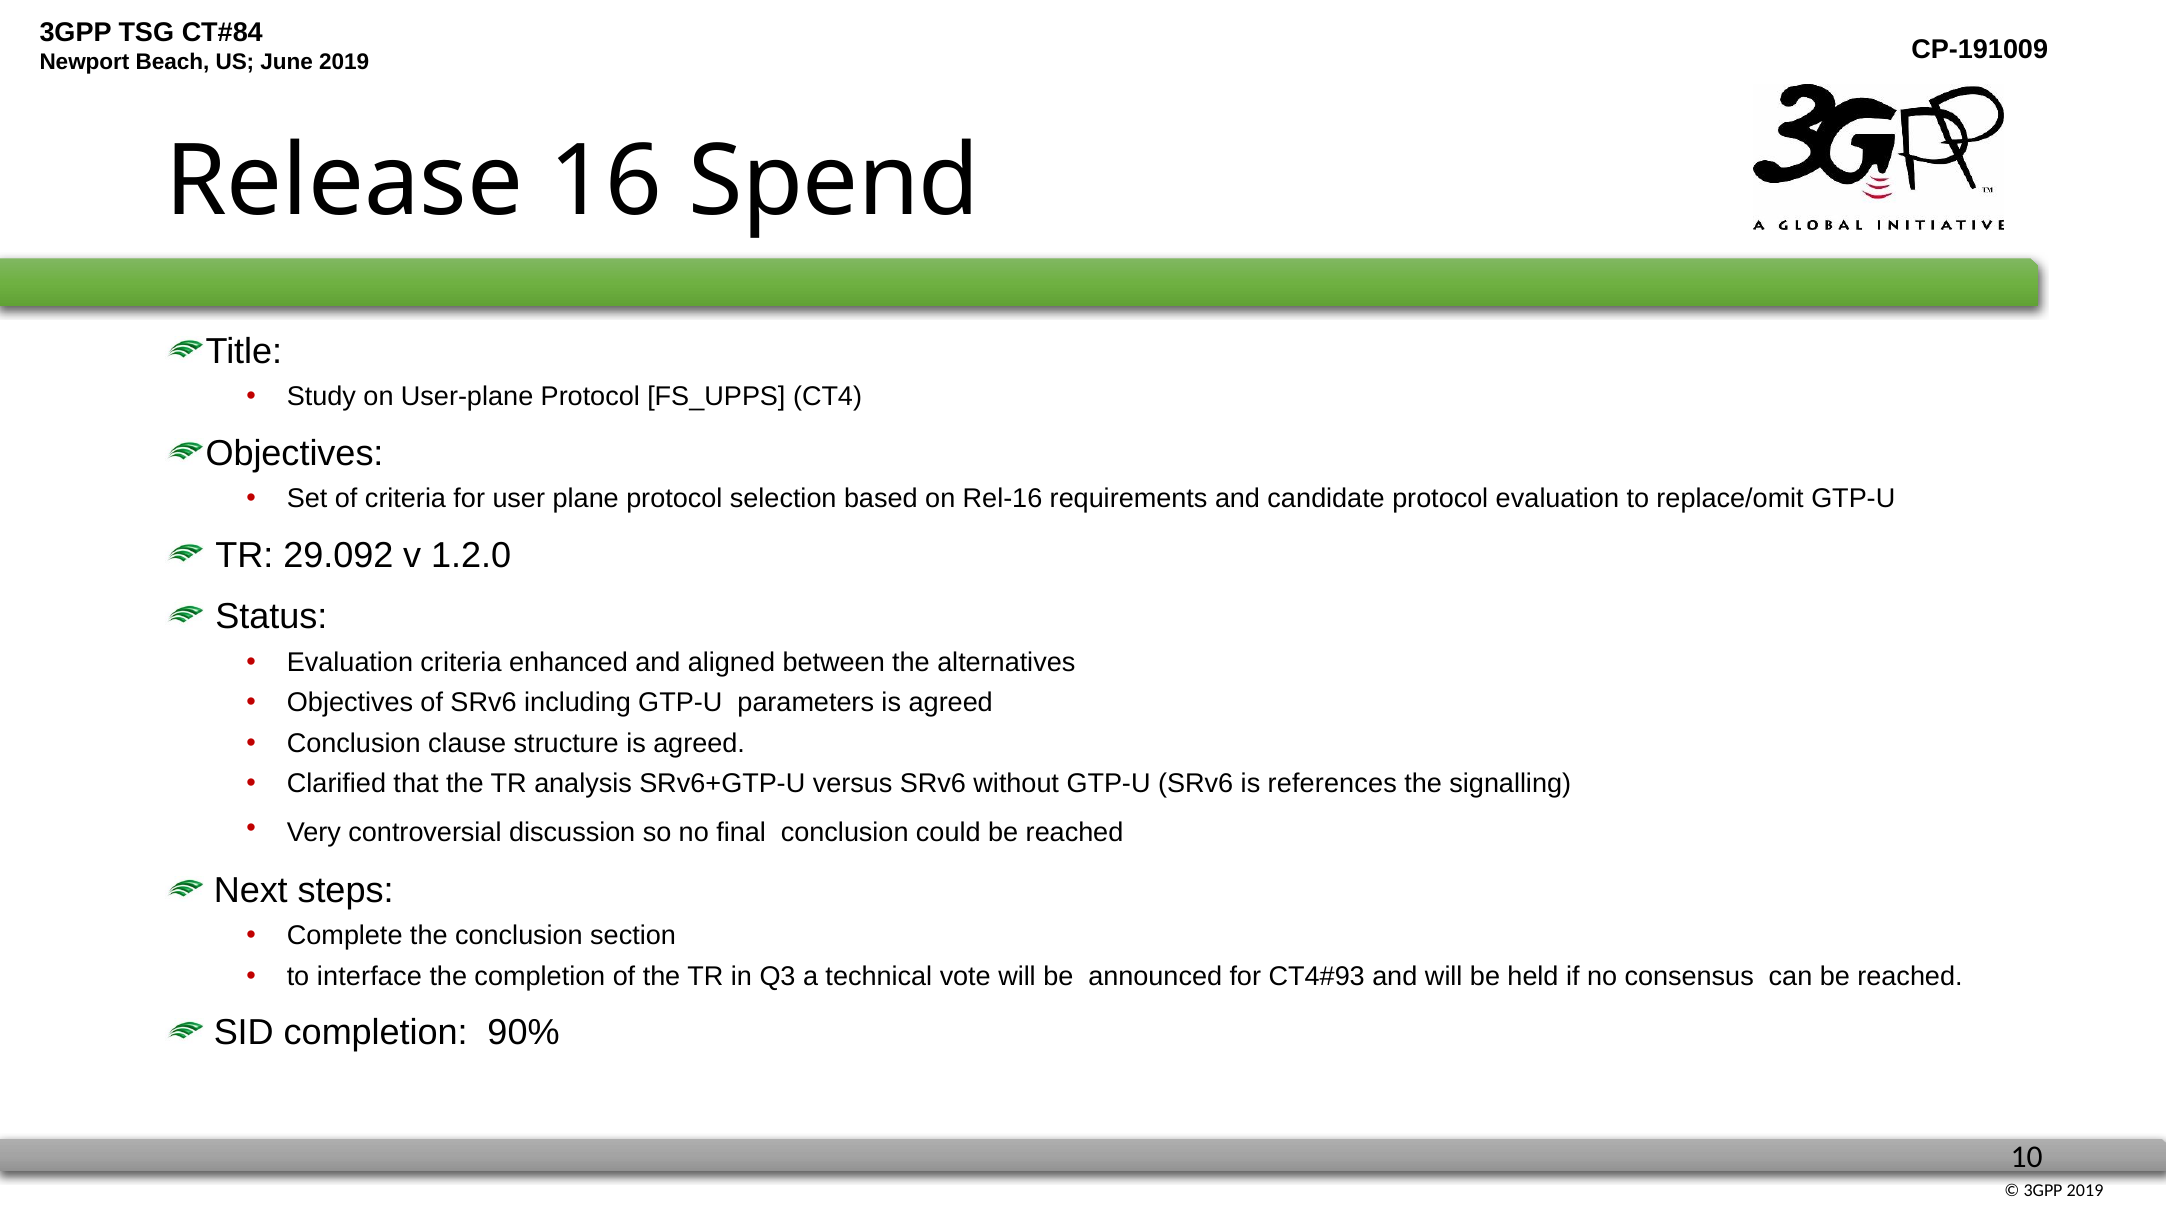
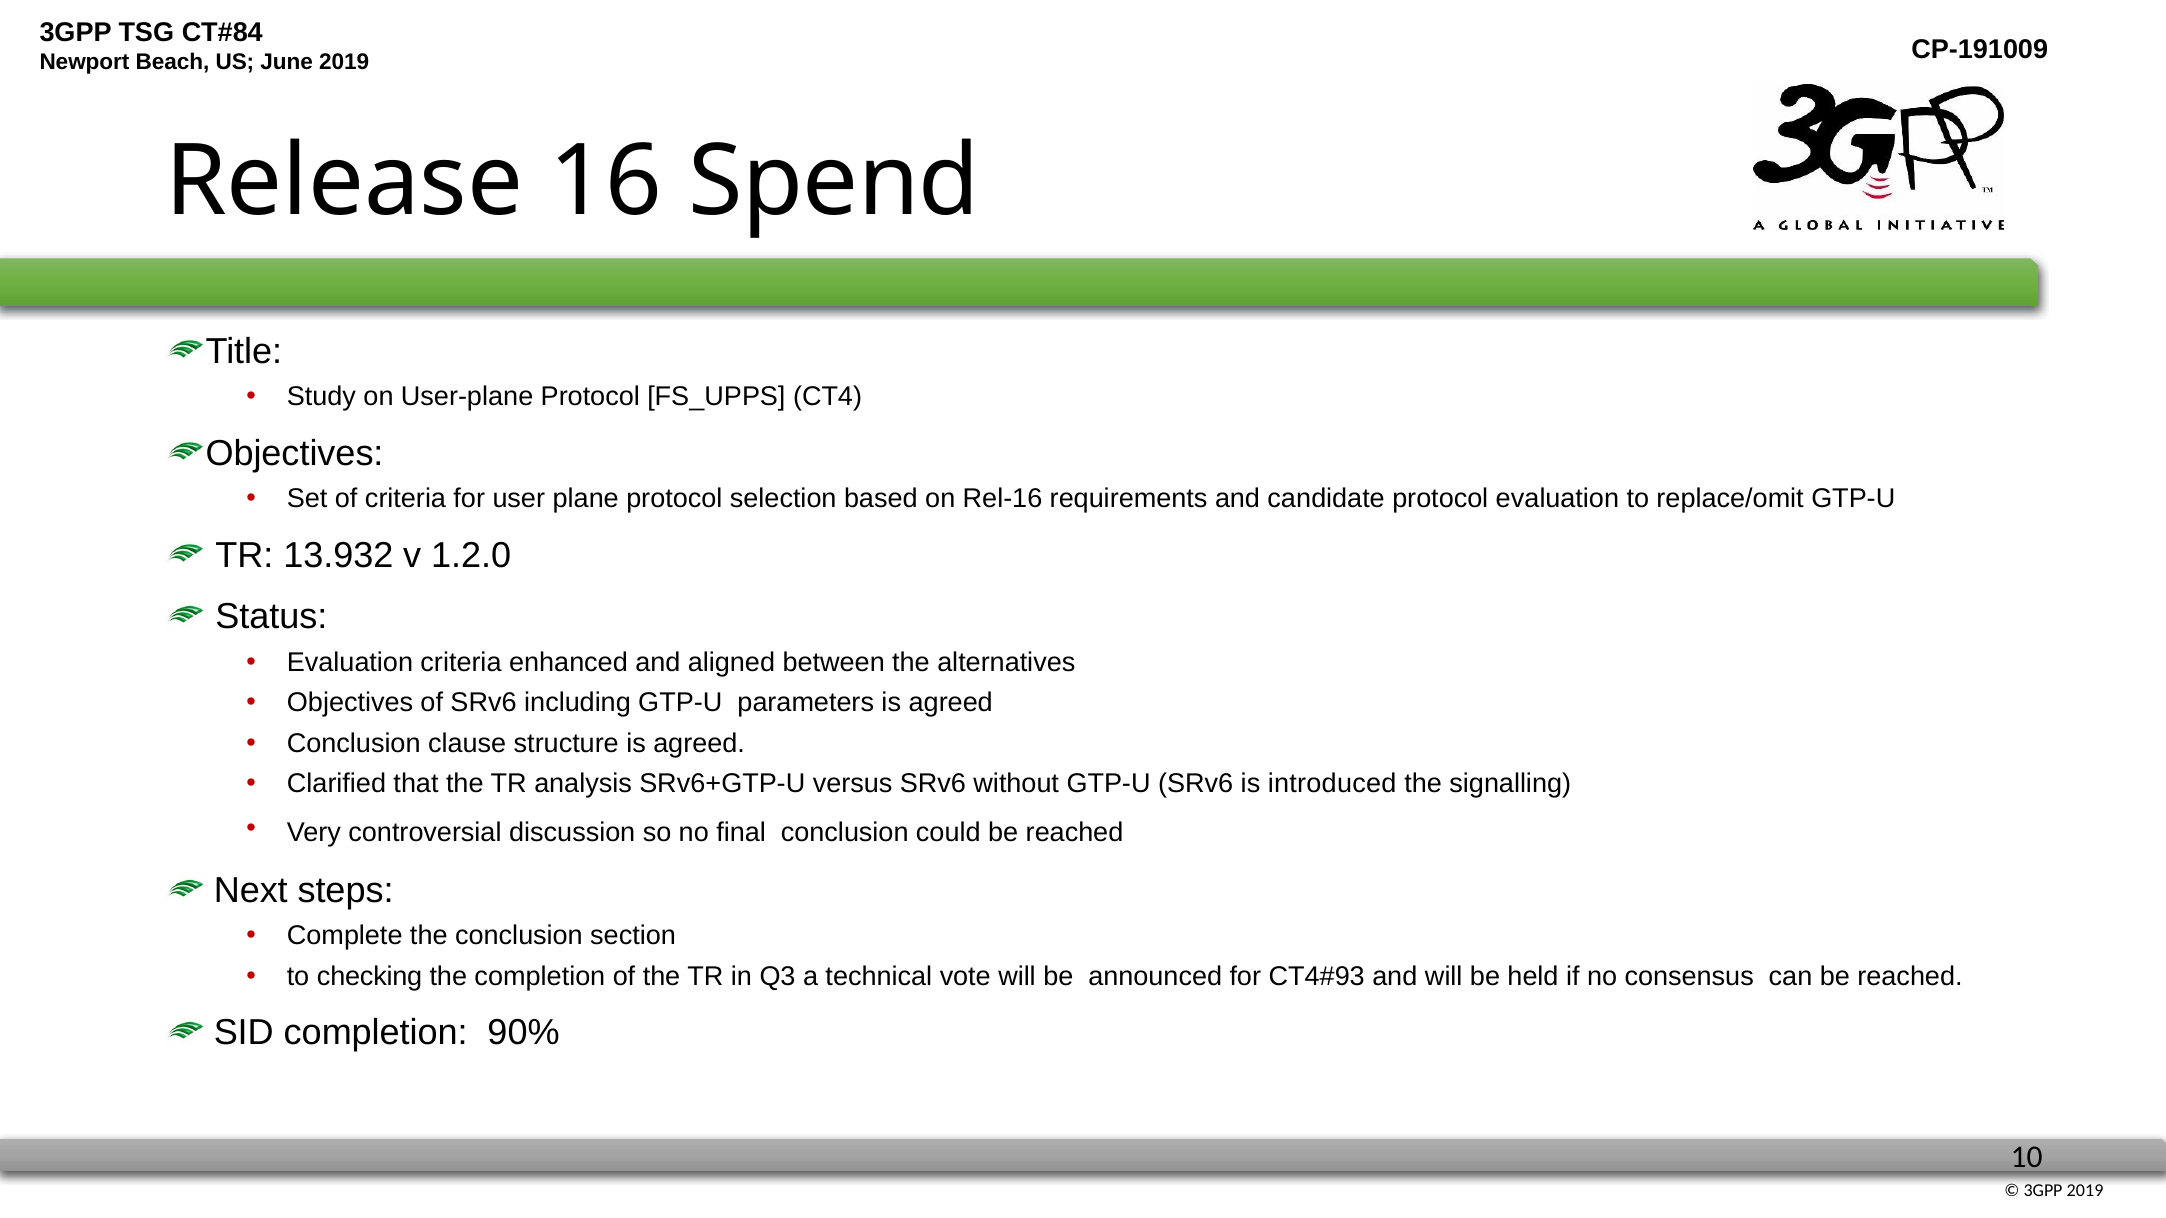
29.092: 29.092 -> 13.932 (338, 556)
references: references -> introduced (1332, 784)
interface: interface -> checking (370, 977)
